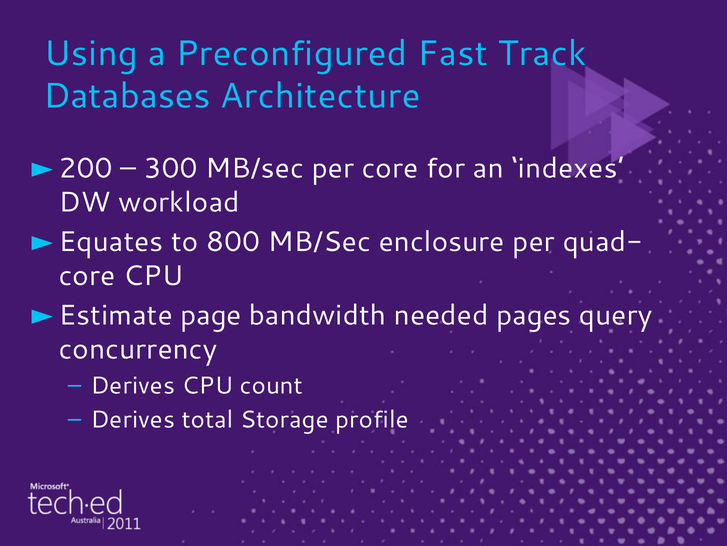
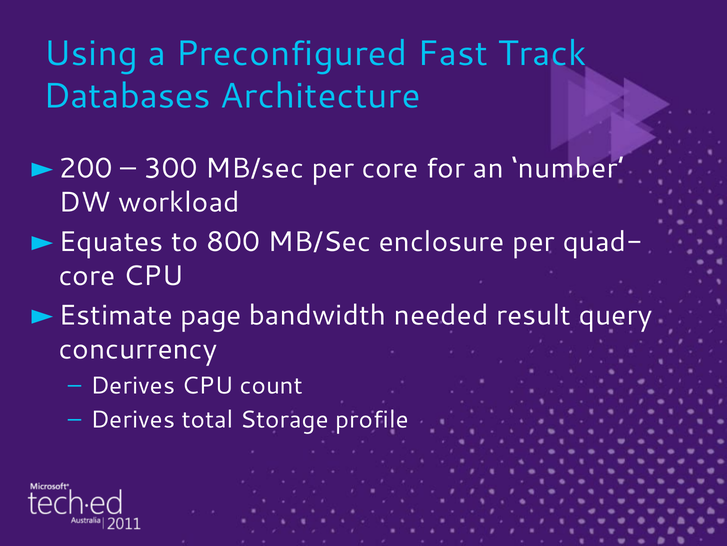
indexes: indexes -> number (568, 168)
pages: pages -> result (534, 315)
